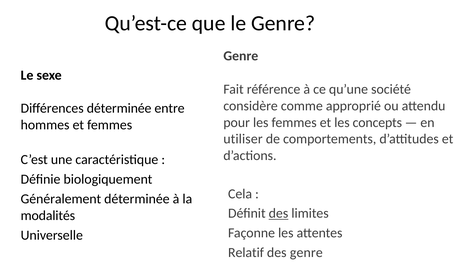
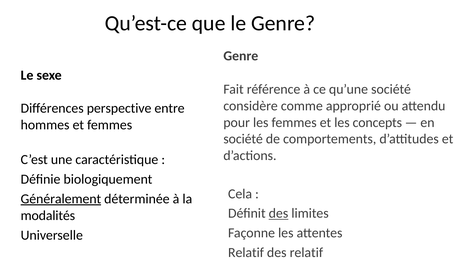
Différences déterminée: déterminée -> perspective (119, 108)
utiliser: utiliser -> société (243, 139)
Généralement underline: none -> present (61, 199)
des genre: genre -> relatif (306, 252)
